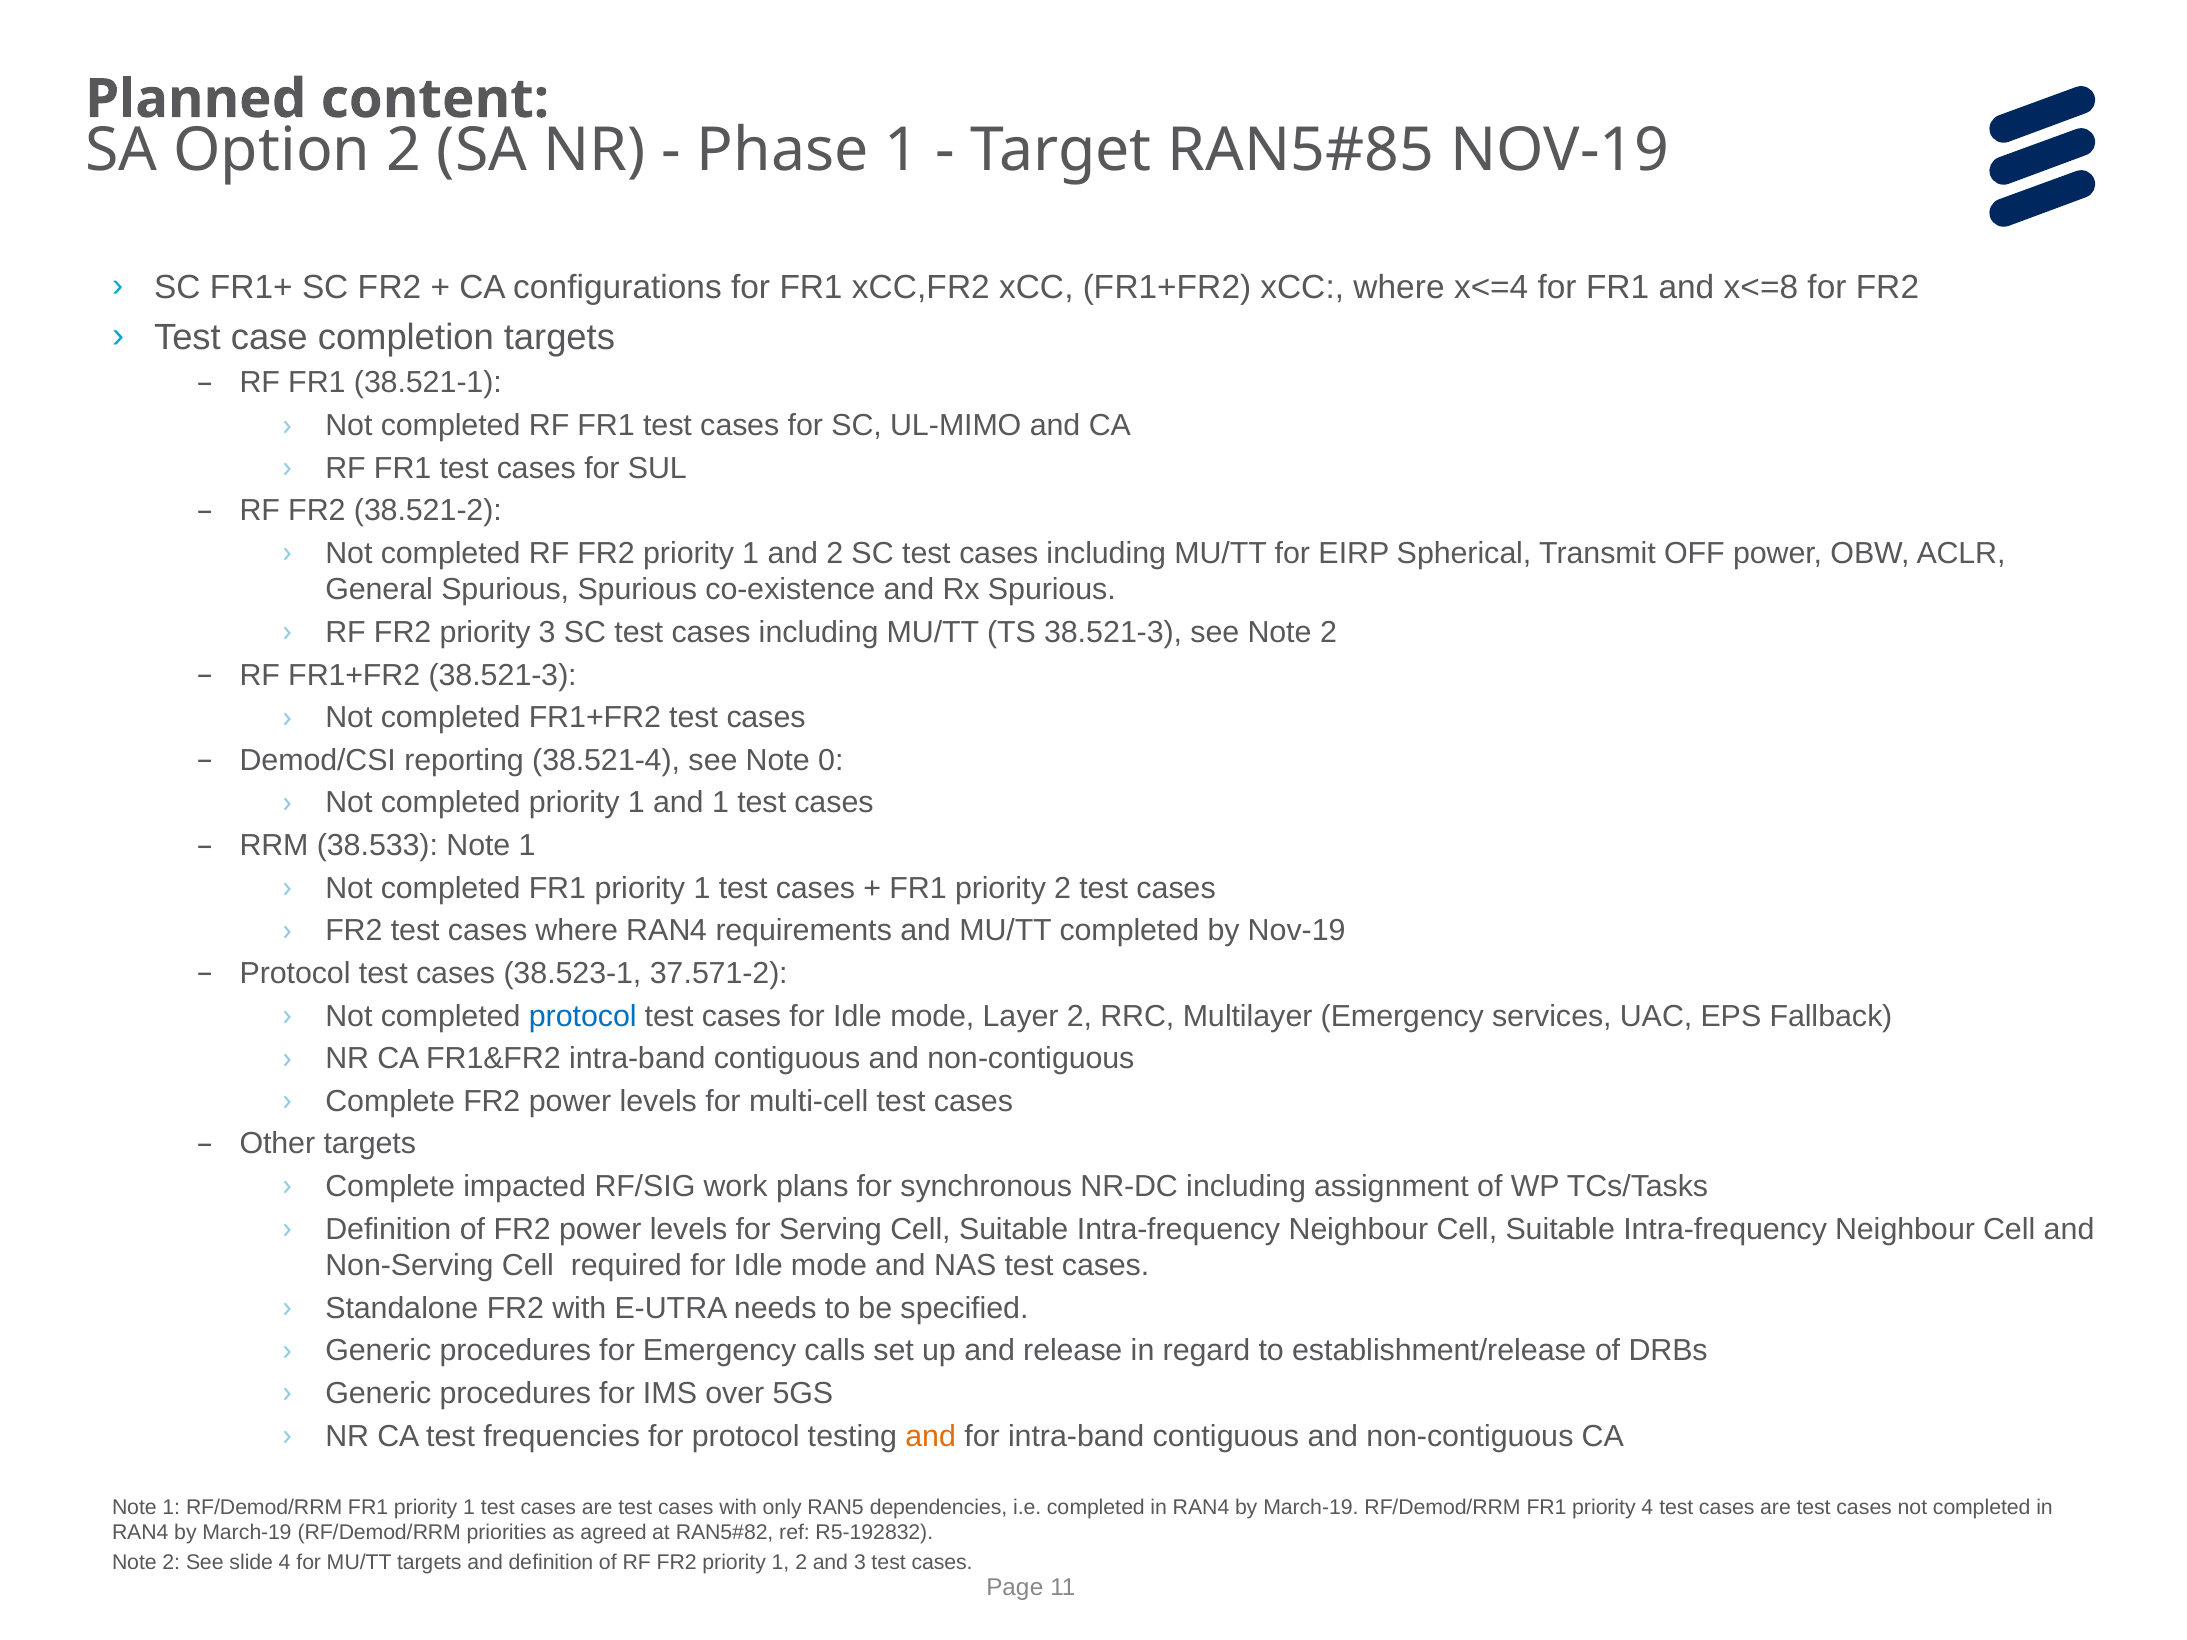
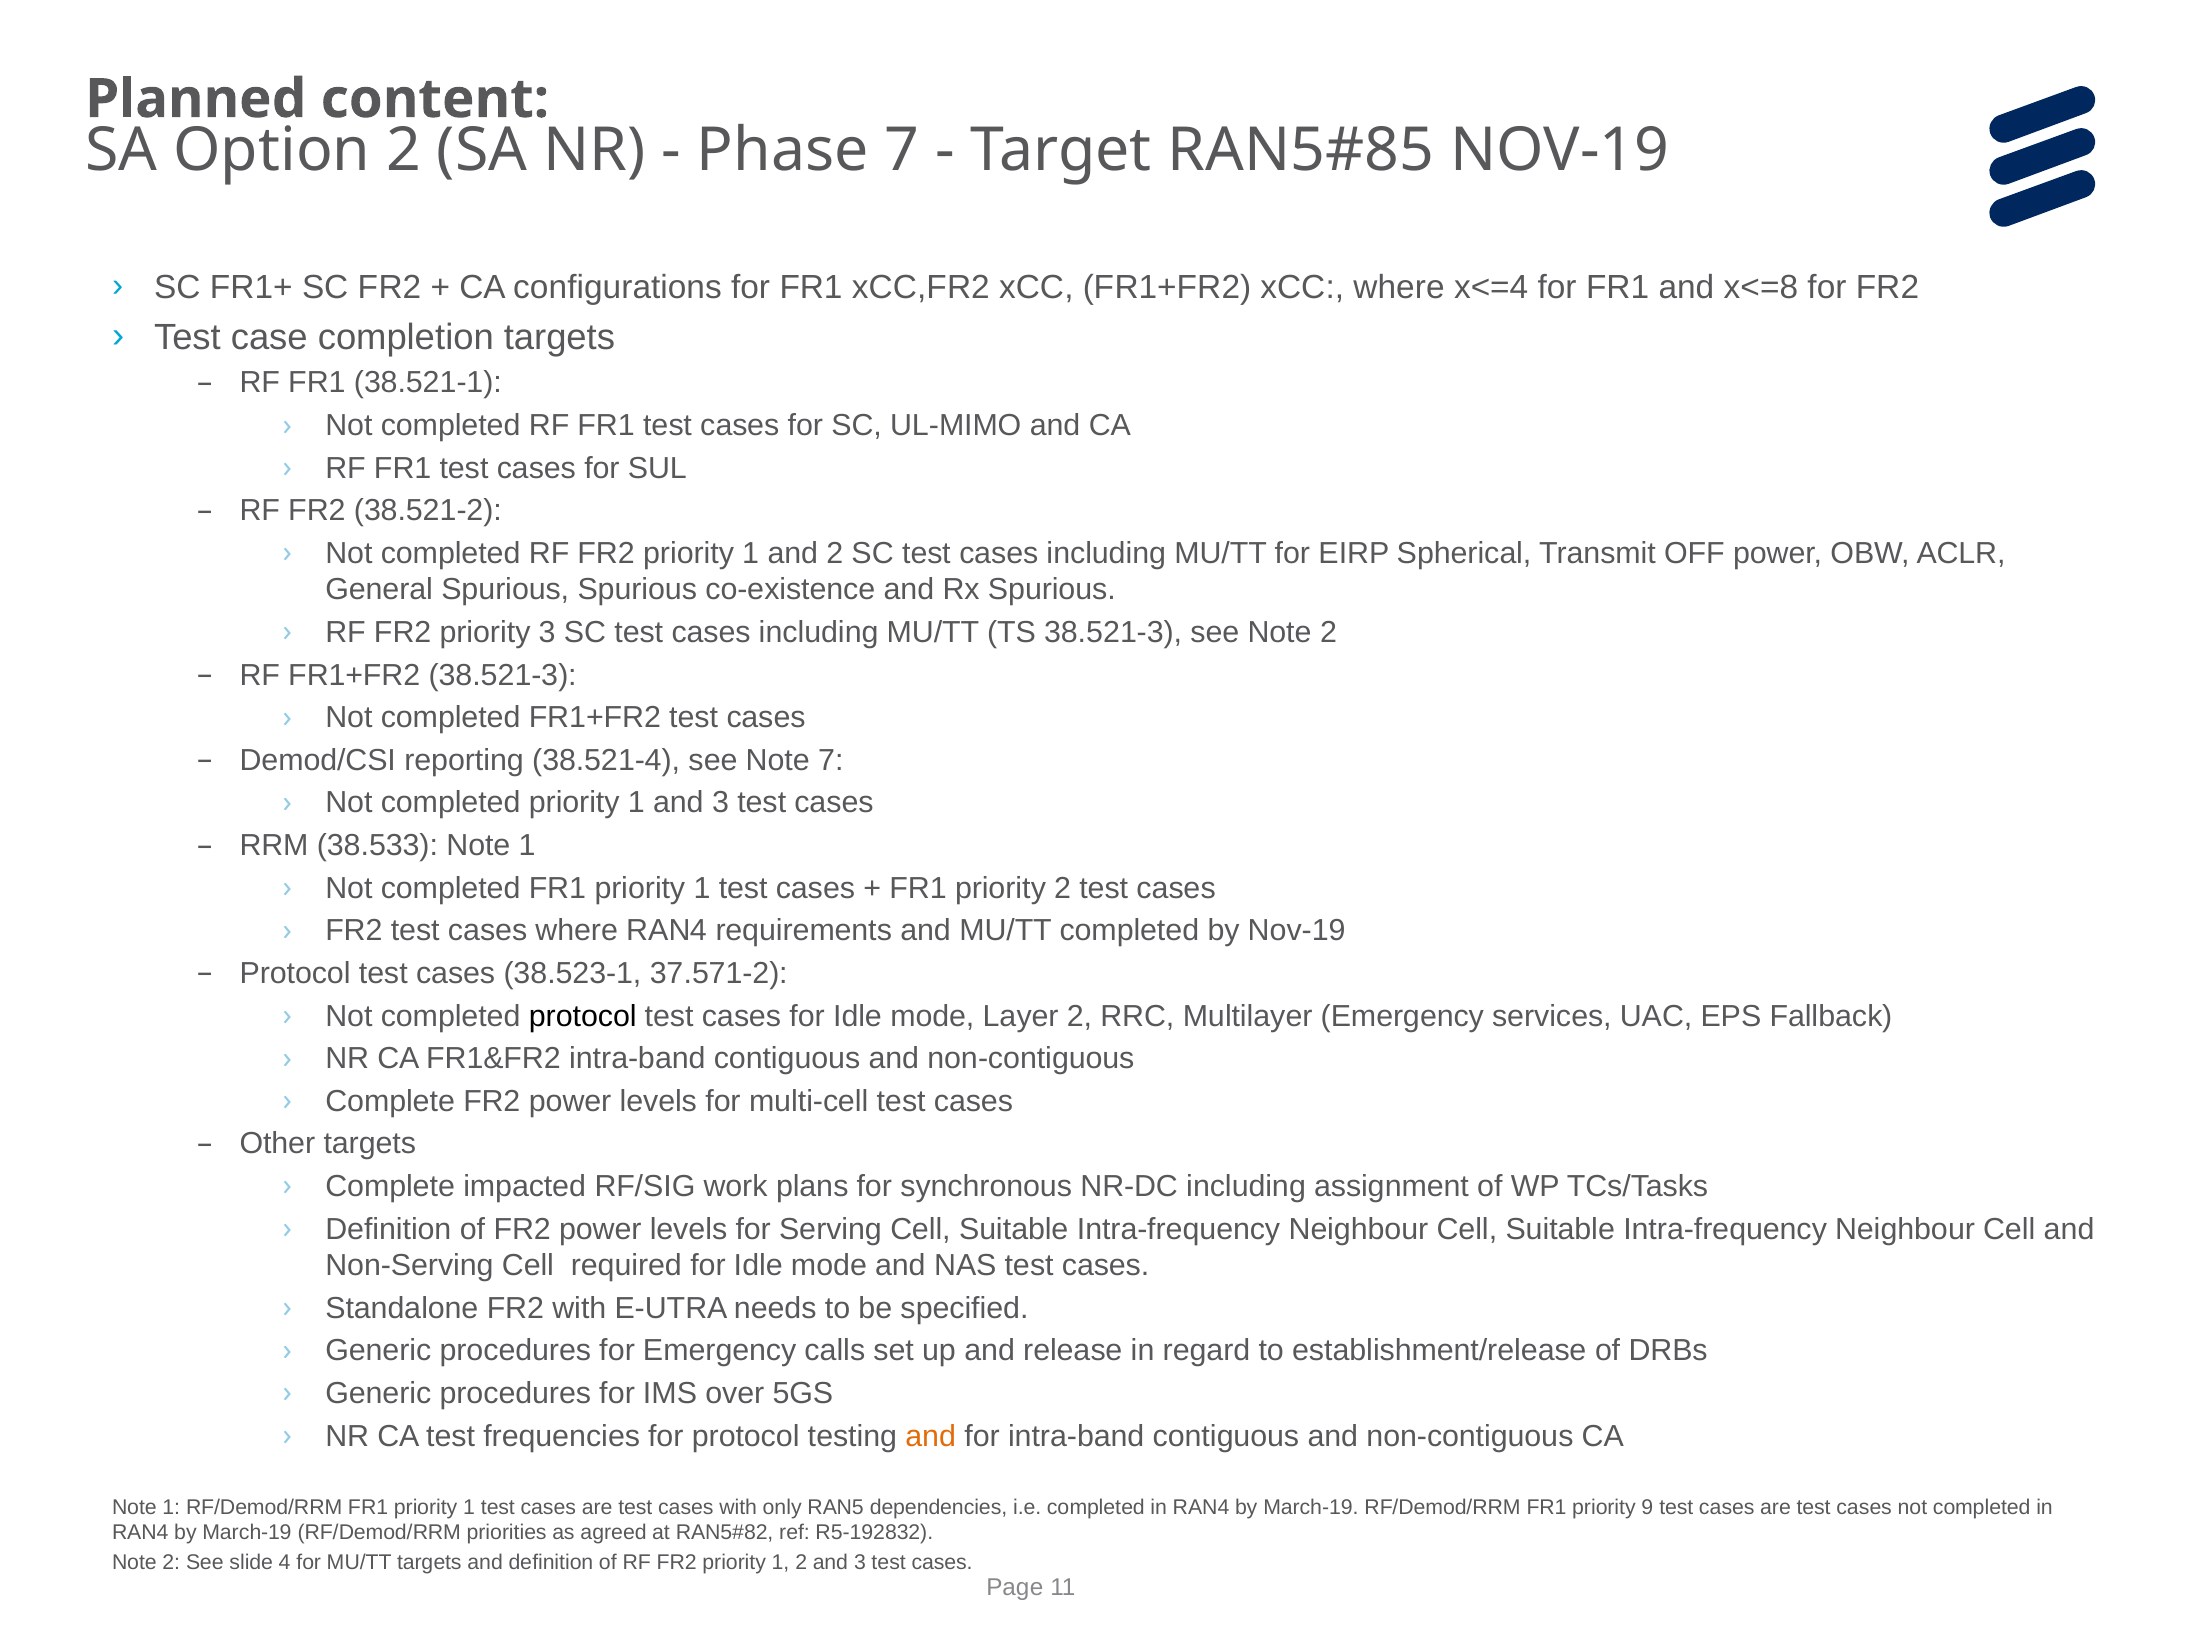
Phase 1: 1 -> 7 (902, 151)
Note 0: 0 -> 7 (831, 760)
1 and 1: 1 -> 3 (721, 803)
protocol colour: blue -> black (583, 1016)
priority 4: 4 -> 9 (1647, 1507)
